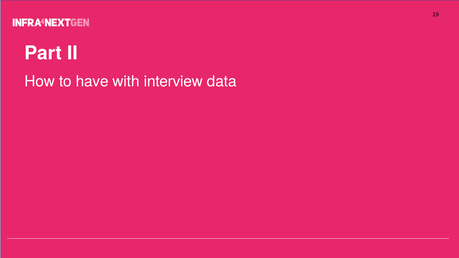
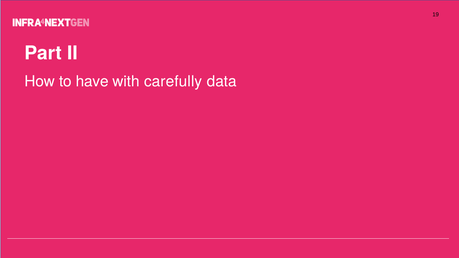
interview: interview -> carefully (173, 81)
